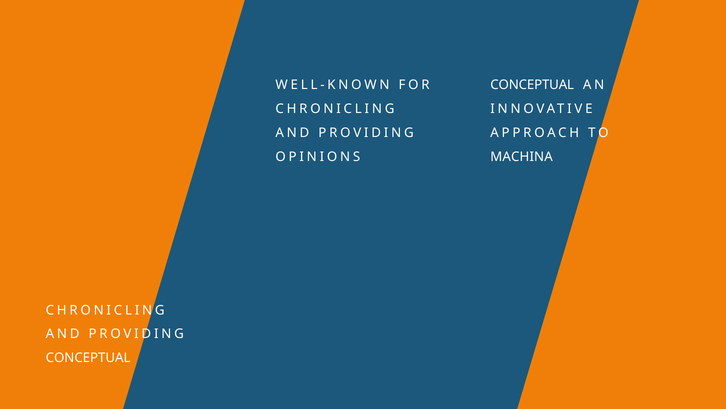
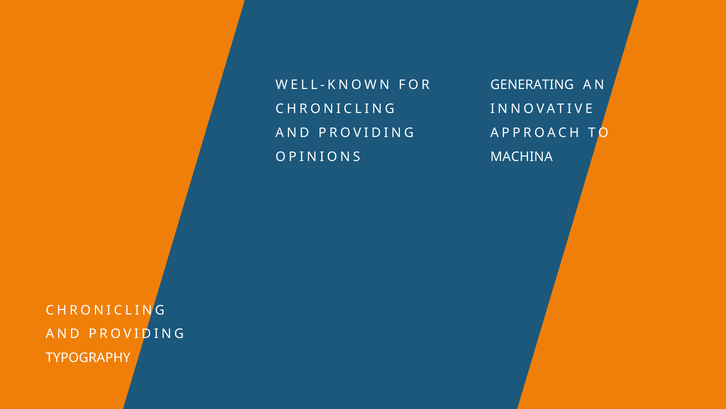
CONCEPTUAL: CONCEPTUAL -> GENERATING (532, 85)
CONCEPTUAL: CONCEPTUAL -> TYPOGRAPHY (88, 357)
